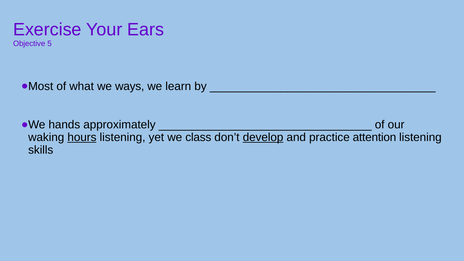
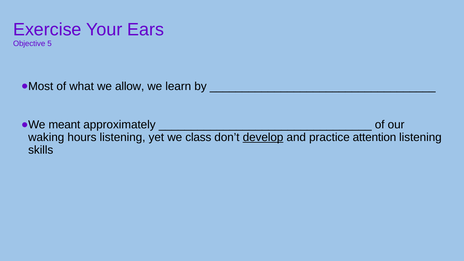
ways: ways -> allow (130, 86)
hands: hands -> meant (64, 125)
hours underline: present -> none (82, 137)
